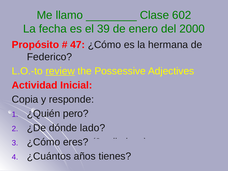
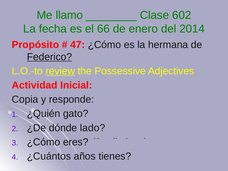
39: 39 -> 66 (103, 29)
2000: 2000 -> 2014 (192, 29)
Federico underline: none -> present (49, 57)
pero: pero -> gato (76, 114)
